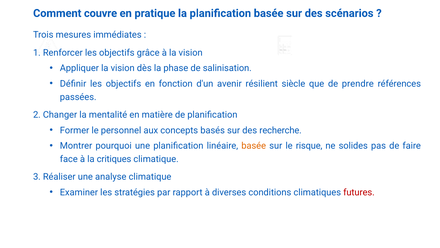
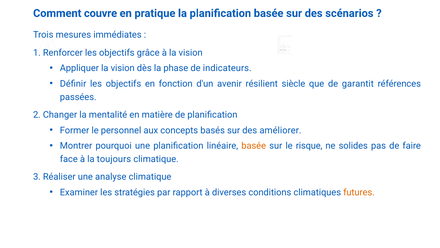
salinisation: salinisation -> indicateurs (227, 68)
prendre: prendre -> garantit (358, 84)
recherche: recherche -> améliorer (280, 130)
critiques: critiques -> toujours (114, 159)
futures colour: red -> orange (359, 192)
